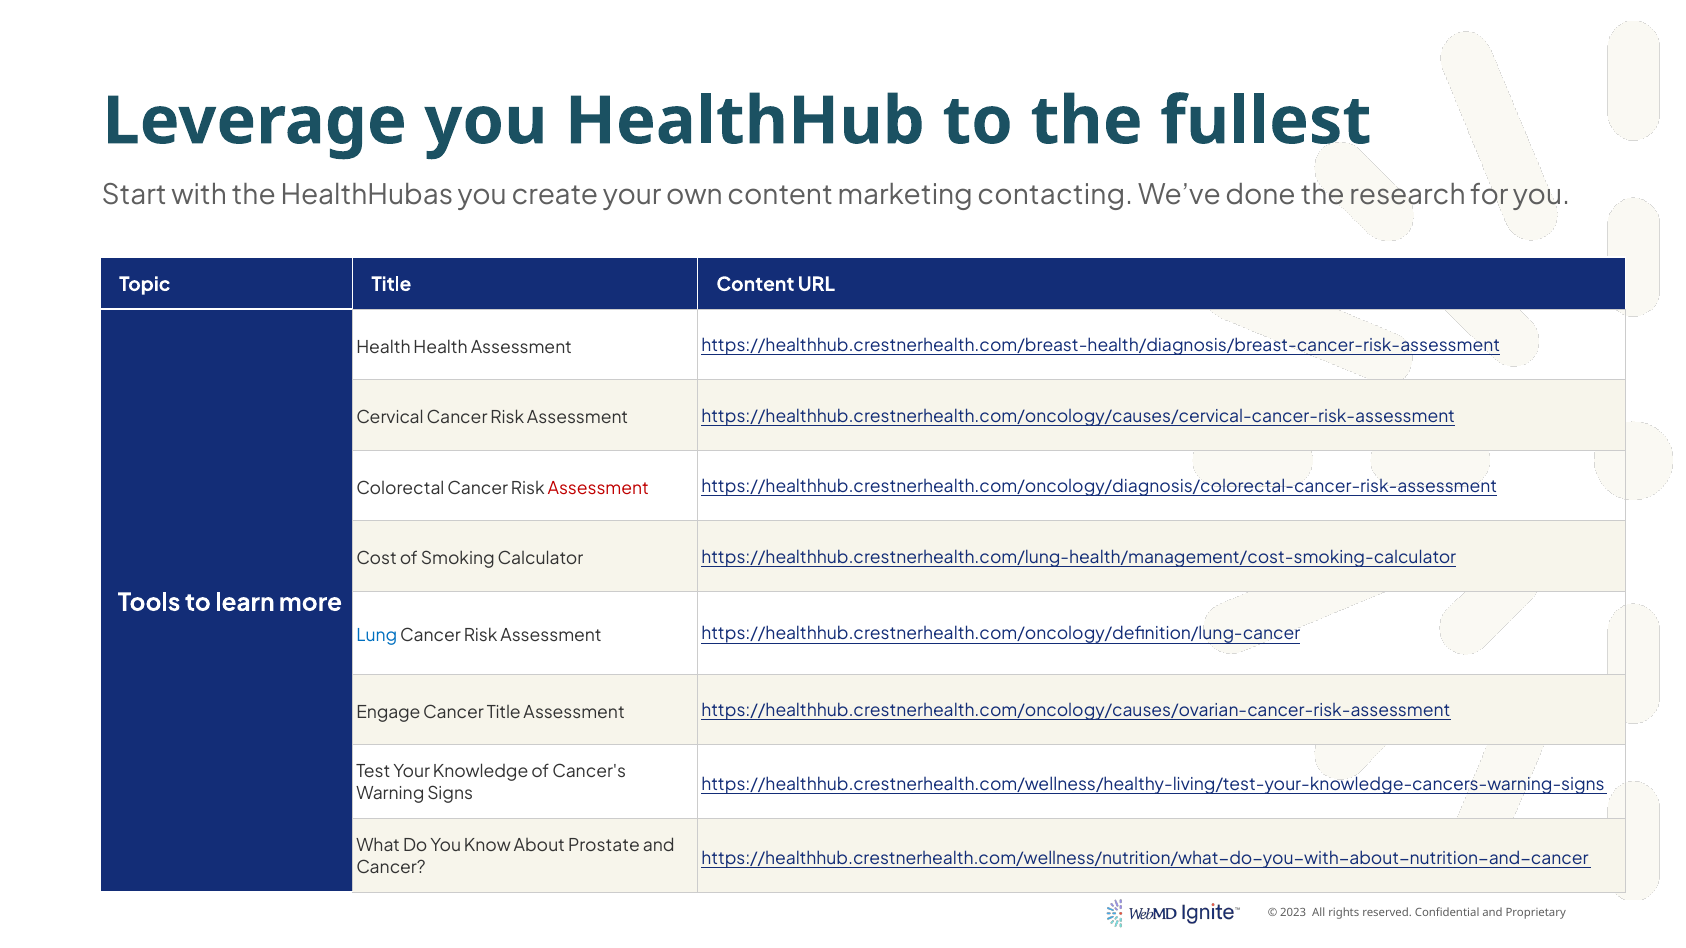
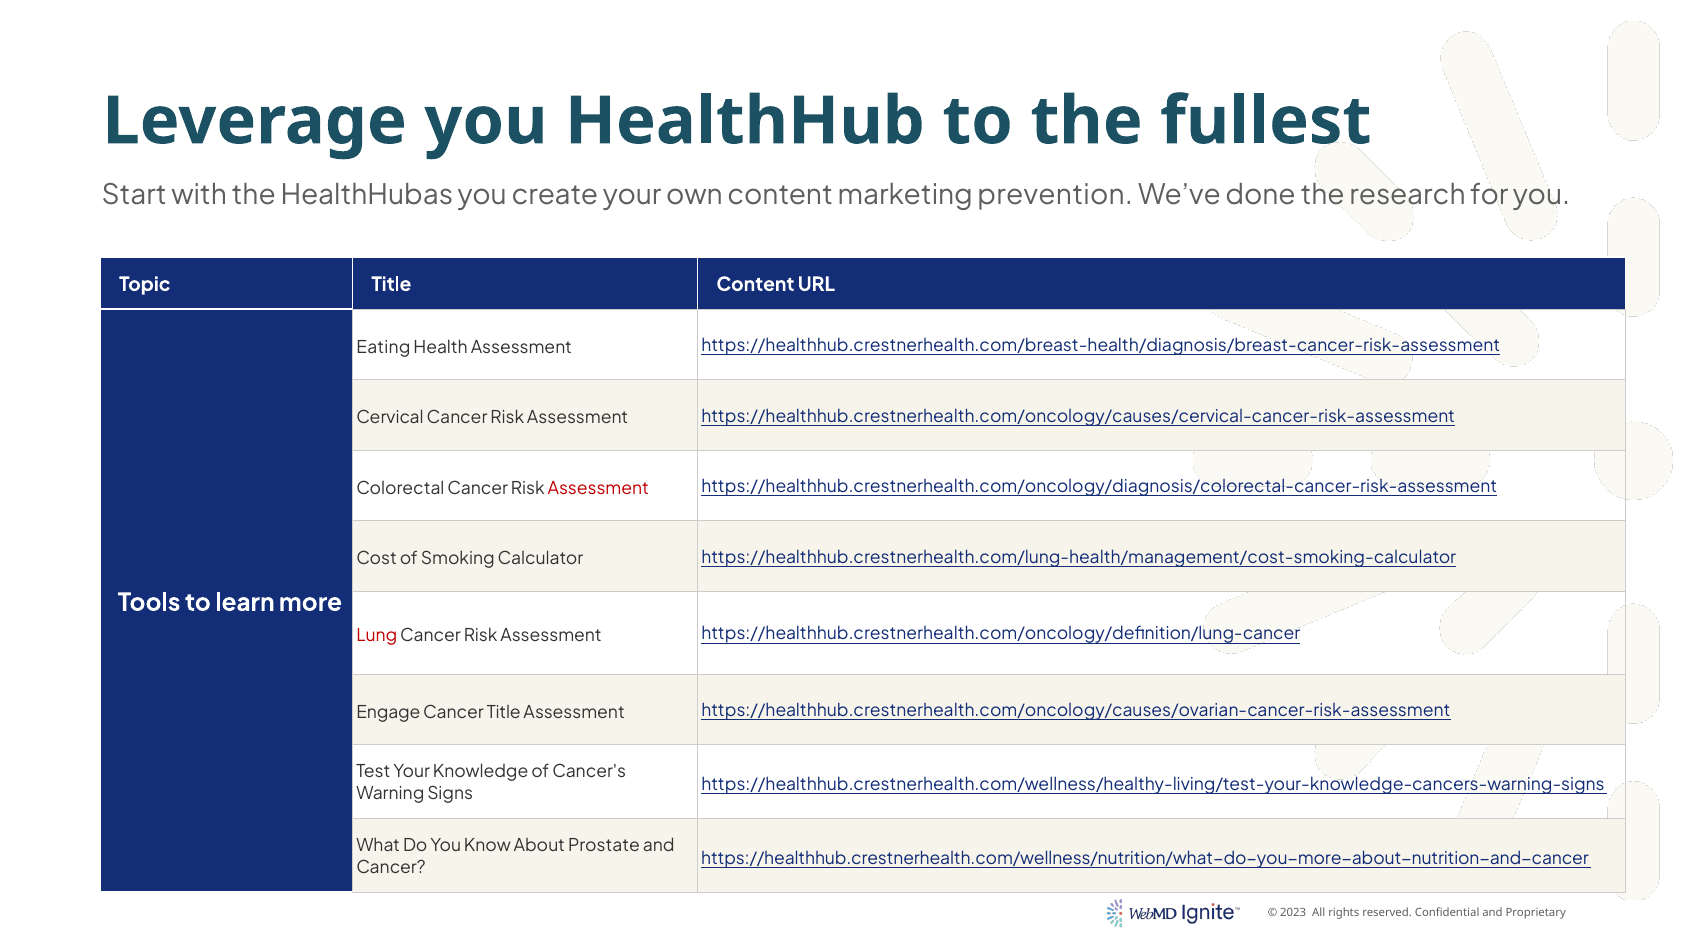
contacting: contacting -> prevention (1055, 195)
Health: Health -> Eating (383, 348)
Lung colour: blue -> red (377, 636)
https://healthhub.crestnerhealth.com/wellness/nutrition/what-do-you-with-about-nutrition-and-cancer: https://healthhub.crestnerhealth.com/wellness/nutrition/what-do-you-with-about-nutrition-and-cancer -> https://healthhub.crestnerhealth.com/wellness/nutrition/what-do-you-more-about-nutrition-and-cancer (1145, 859)
